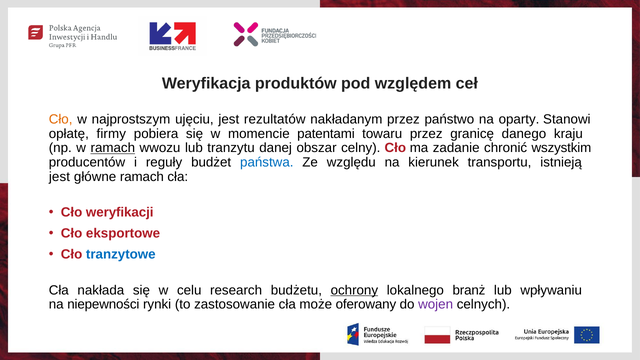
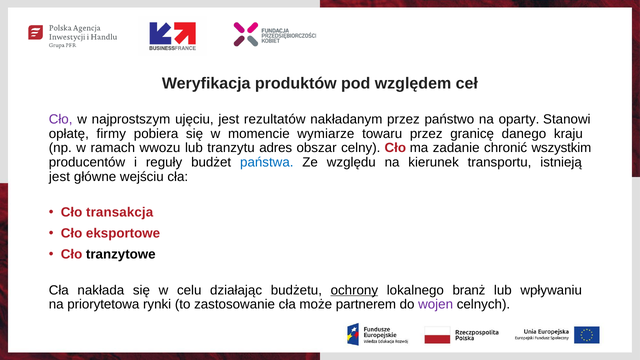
Cło colour: orange -> purple (61, 119)
patentami: patentami -> wymiarze (326, 134)
ramach underline: present -> none (113, 148)
danej: danej -> adres (276, 148)
główne ramach: ramach -> wejściu (142, 177)
weryfikacji: weryfikacji -> transakcja (120, 212)
tranzytowe colour: blue -> black (121, 255)
research: research -> działając (236, 290)
niepewności: niepewności -> priorytetowa (103, 305)
oferowany: oferowany -> partnerem (366, 305)
